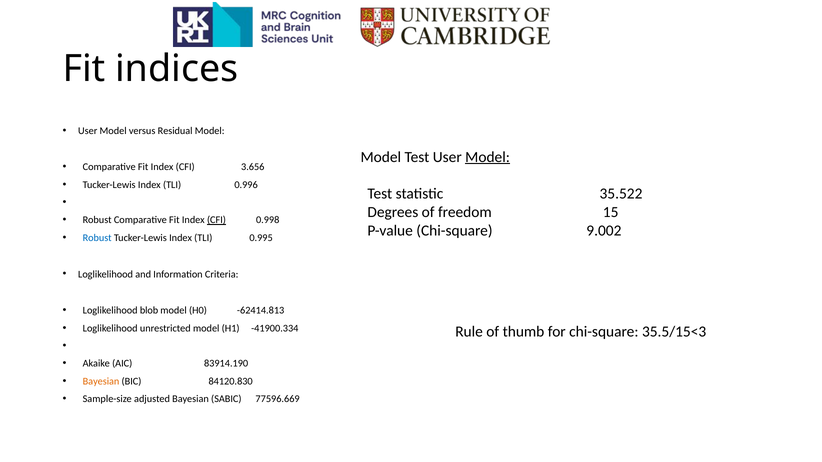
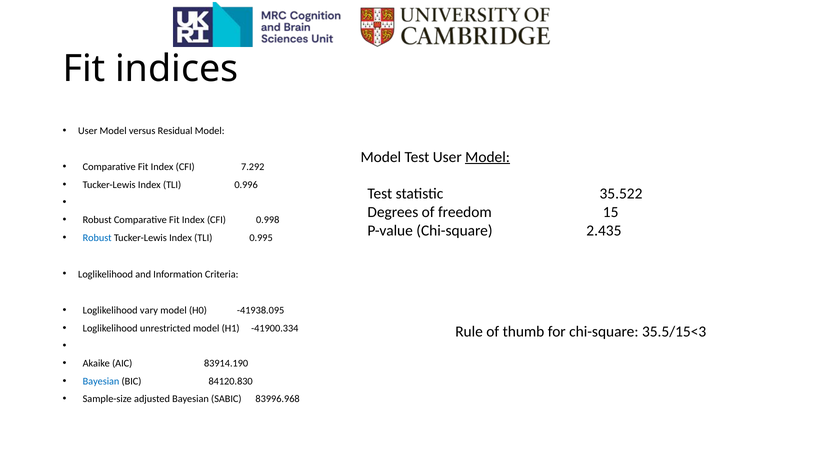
3.656: 3.656 -> 7.292 (253, 167)
CFI underline: present -> none (216, 220)
9.002: 9.002 -> 2.435 (604, 231)
blob: blob -> vary (149, 311)
-62414.813: -62414.813 -> -41938.095 (261, 311)
Bayesian colour: orange -> blue (101, 381)
77596.669: 77596.669 -> 83996.968 (278, 399)
